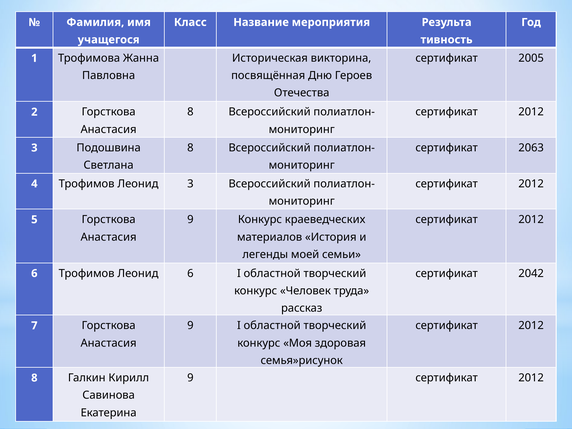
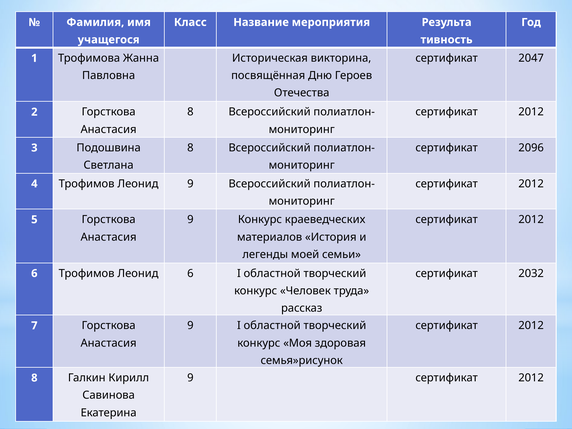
2005: 2005 -> 2047 (531, 58)
2063: 2063 -> 2096 (531, 148)
Леонид 3: 3 -> 9 (190, 184)
2042: 2042 -> 2032 (531, 273)
